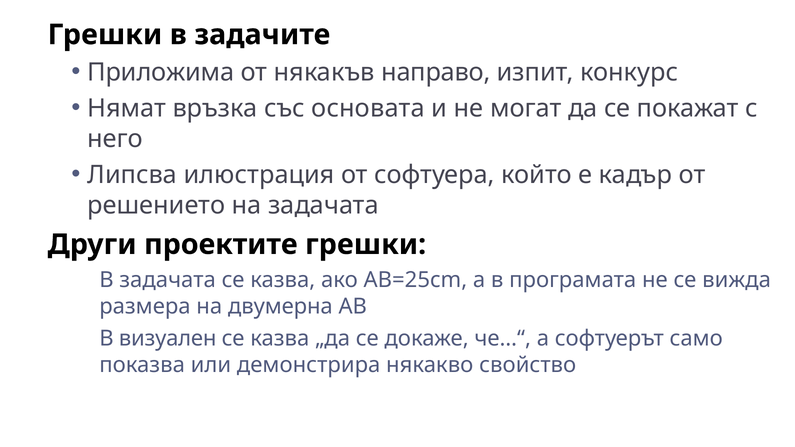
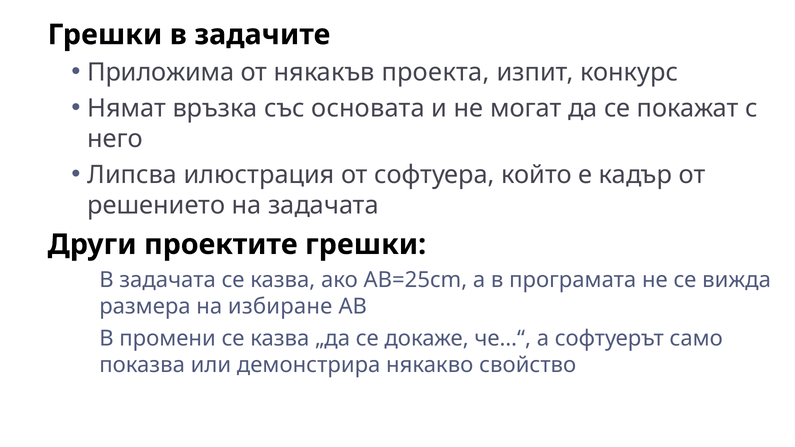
направо: направо -> проекта (436, 72)
двумерна: двумерна -> избиране (280, 307)
визуален: визуален -> промени (168, 339)
